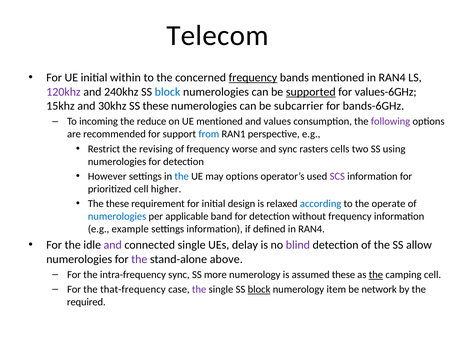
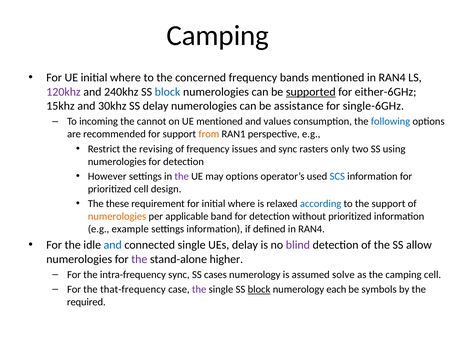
Telecom: Telecom -> Camping (218, 36)
UE initial within: within -> where (125, 78)
frequency underline: present -> none (253, 78)
values-6GHz: values-6GHz -> either-6GHz (386, 92)
SS these: these -> delay (156, 106)
subcarrier: subcarrier -> assistance (299, 106)
bands-6GHz: bands-6GHz -> single-6GHz (373, 106)
reduce: reduce -> cannot (152, 122)
following colour: purple -> blue (391, 122)
from colour: blue -> orange (209, 134)
worse: worse -> issues (245, 149)
cells: cells -> only (340, 149)
the colour: blue -> purple (182, 176)
SCS colour: purple -> blue (337, 176)
higher: higher -> design (166, 189)
for initial design: design -> where (241, 204)
the operate: operate -> support (389, 204)
numerologies colour: blue -> orange (117, 217)
without frequency: frequency -> prioritized (350, 217)
and colour: purple -> blue (113, 245)
above: above -> higher (226, 259)
more: more -> cases (215, 275)
assumed these: these -> solve (343, 275)
the underline: present -> none (376, 275)
item: item -> each (336, 290)
network: network -> symbols (379, 290)
